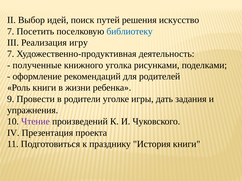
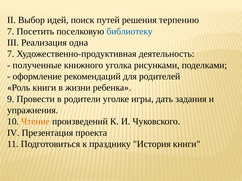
искусство: искусство -> терпению (179, 20)
игру: игру -> одна (79, 43)
Чтение colour: purple -> orange (36, 122)
